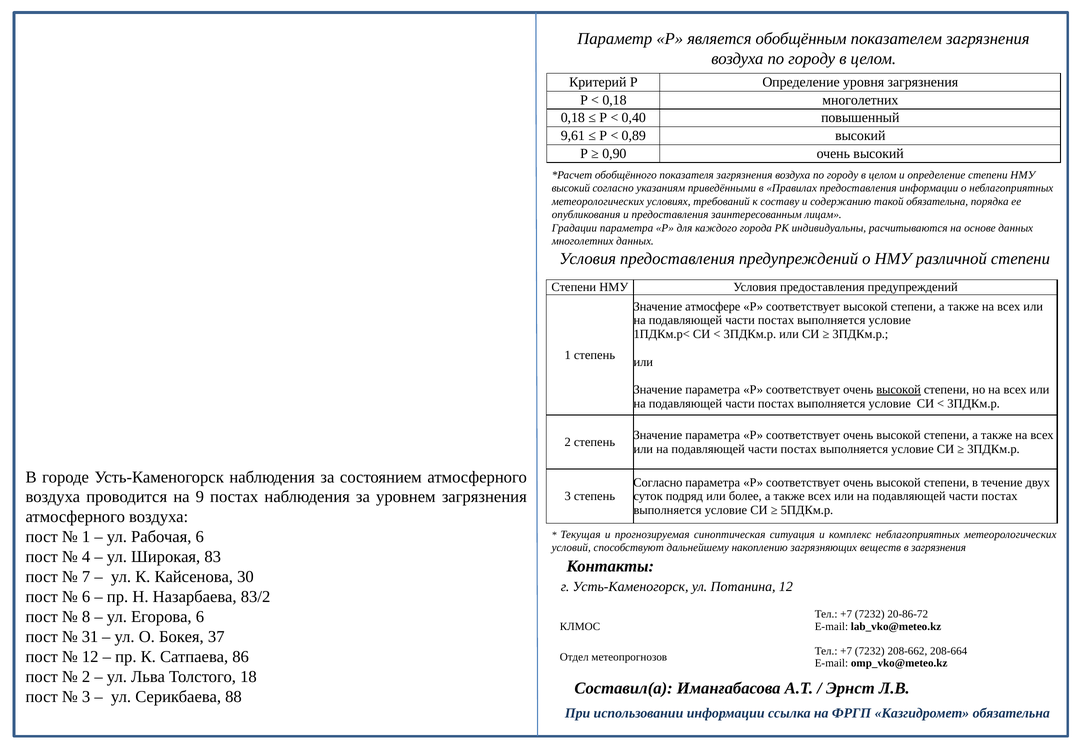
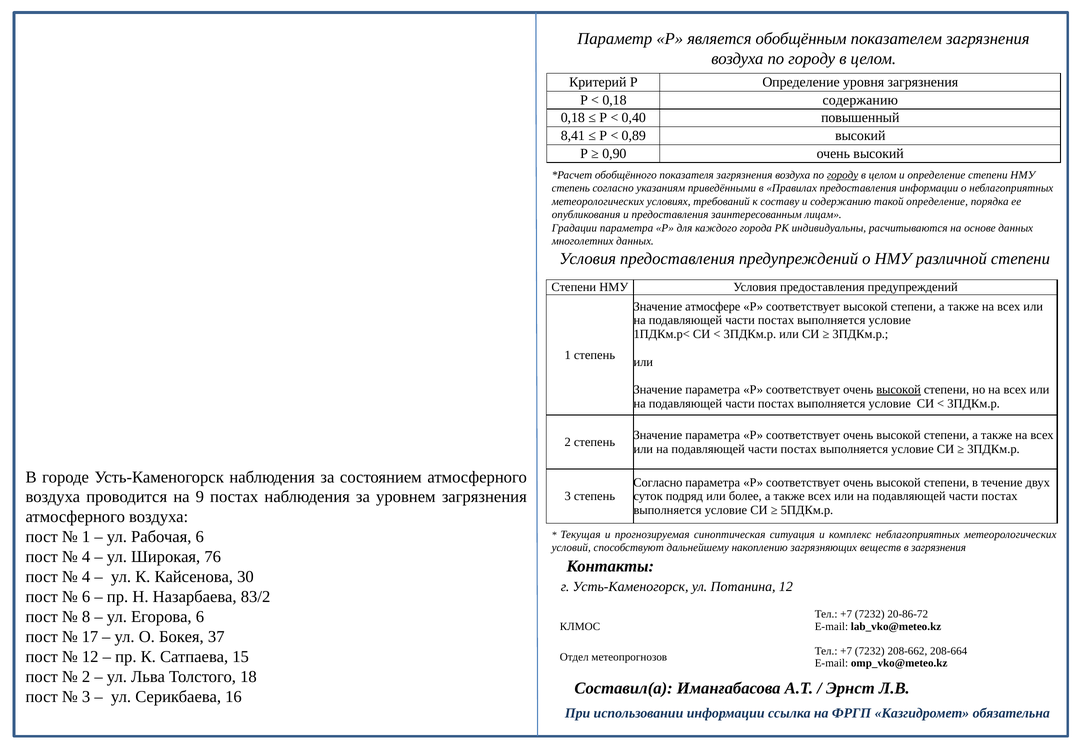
0,18 многолетних: многолетних -> содержанию (860, 100)
9,61: 9,61 -> 8,41 (573, 136)
городу underline: none -> present (843, 175)
высокий: высокий -> степень (571, 188)
такой обязательна: обязательна -> определение (937, 201)
83: 83 -> 76 (213, 557)
7: 7 -> 4 (86, 577)
31: 31 -> 17 (90, 637)
86: 86 -> 15 (241, 657)
88: 88 -> 16 (233, 697)
